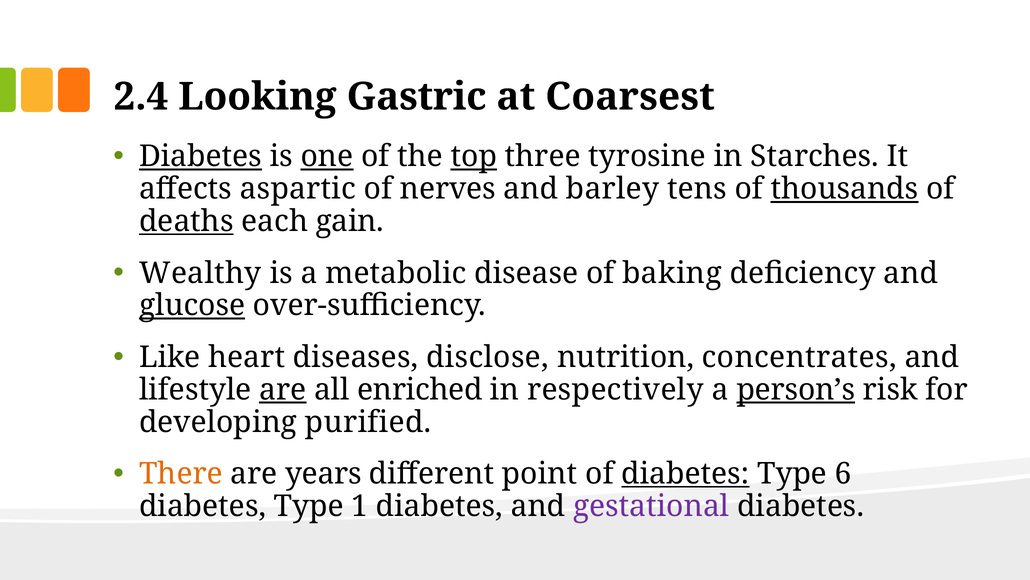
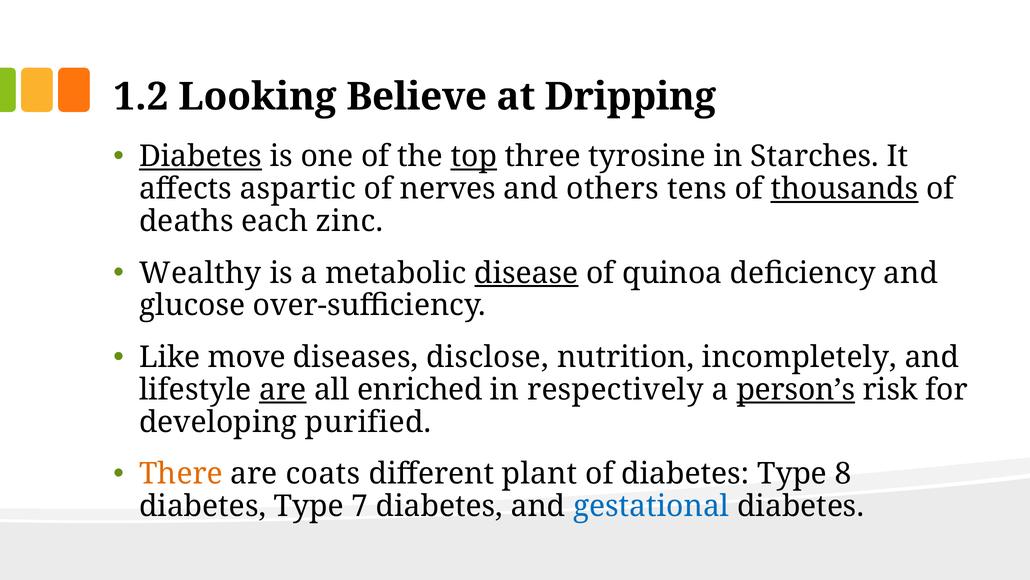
2.4: 2.4 -> 1.2 (141, 97)
Gastric: Gastric -> Believe (417, 97)
Coarsest: Coarsest -> Dripping (630, 97)
one underline: present -> none (327, 156)
barley: barley -> others (613, 189)
deaths underline: present -> none (186, 221)
gain: gain -> zinc (349, 221)
disease underline: none -> present (526, 273)
baking: baking -> quinoa (672, 273)
glucose underline: present -> none (192, 305)
heart: heart -> move (247, 357)
concentrates: concentrates -> incompletely (799, 357)
years: years -> coats (323, 474)
point: point -> plant (540, 474)
diabetes underline: present -> none (685, 474)
6: 6 -> 8 (843, 474)
1: 1 -> 7 (360, 506)
gestational colour: purple -> blue (651, 506)
